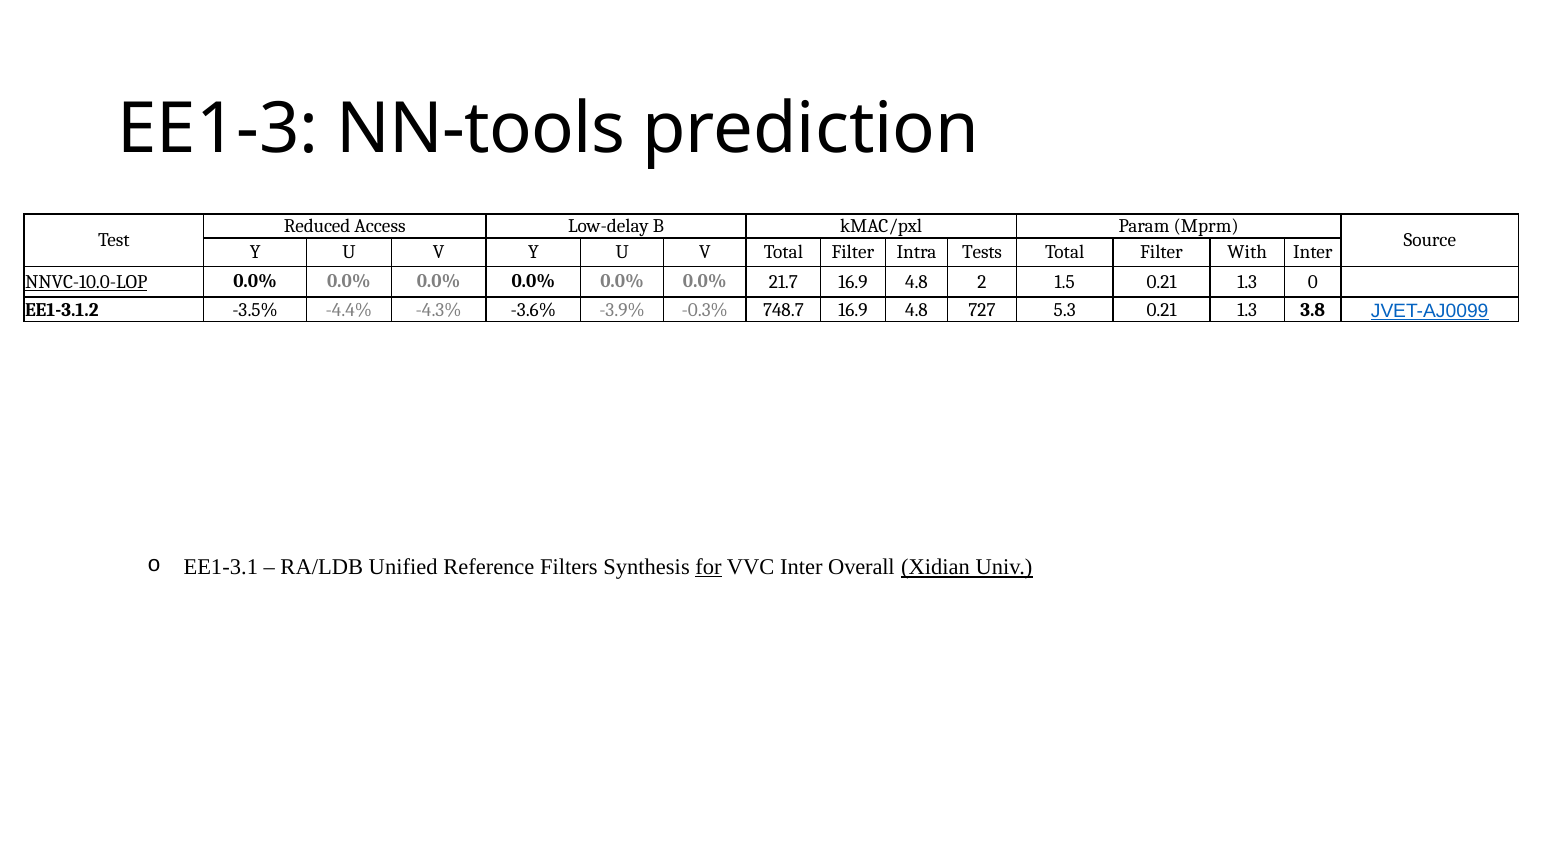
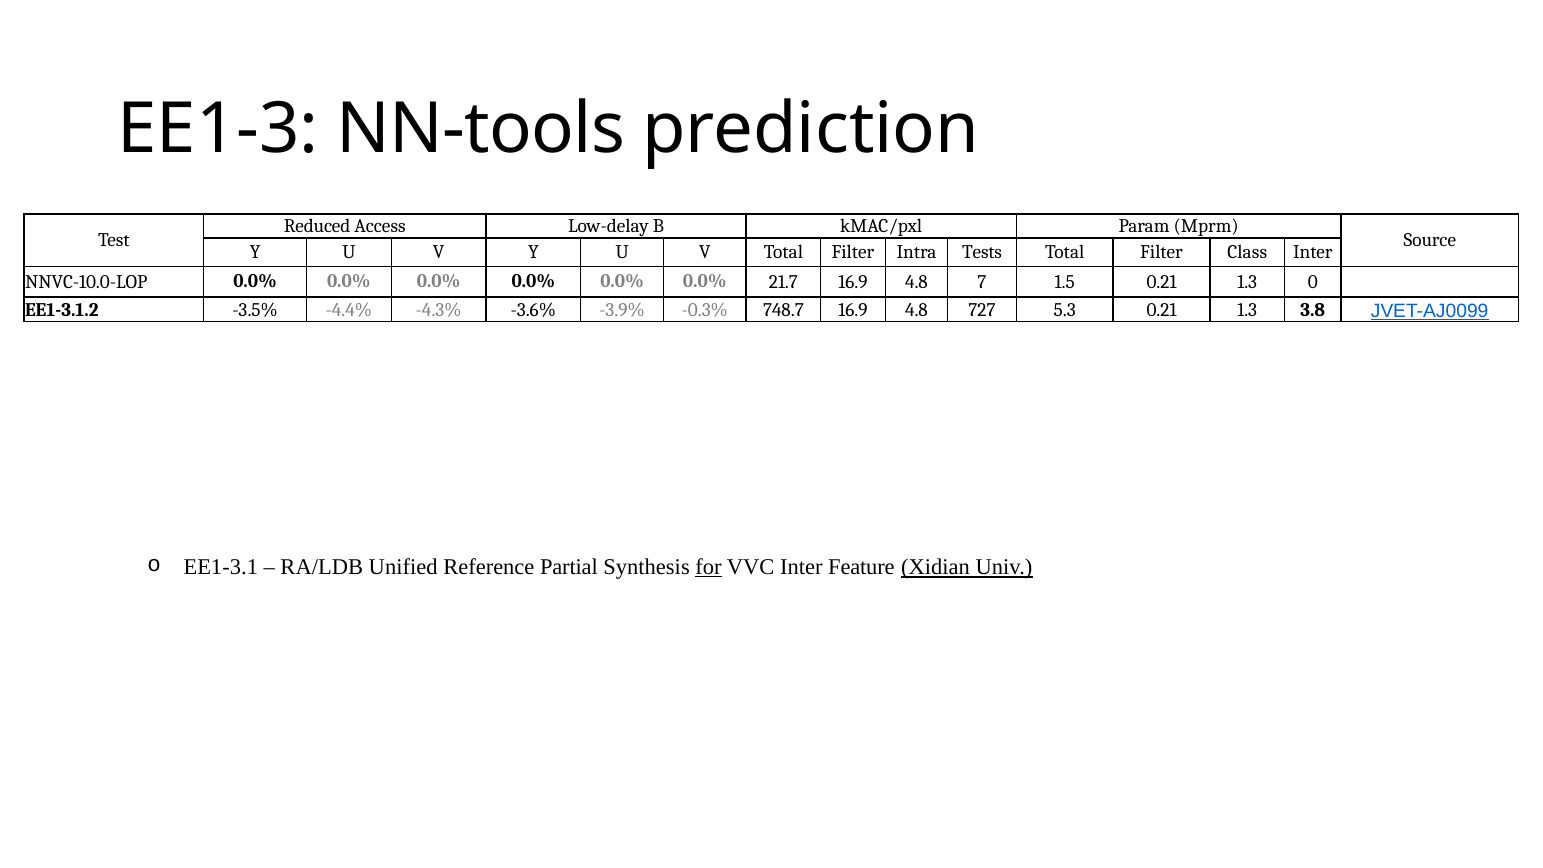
With: With -> Class (1247, 253)
NNVC-10.0-LOP underline: present -> none (86, 282)
2: 2 -> 7 (982, 282)
Filters: Filters -> Partial (569, 567)
Overall: Overall -> Feature (861, 567)
